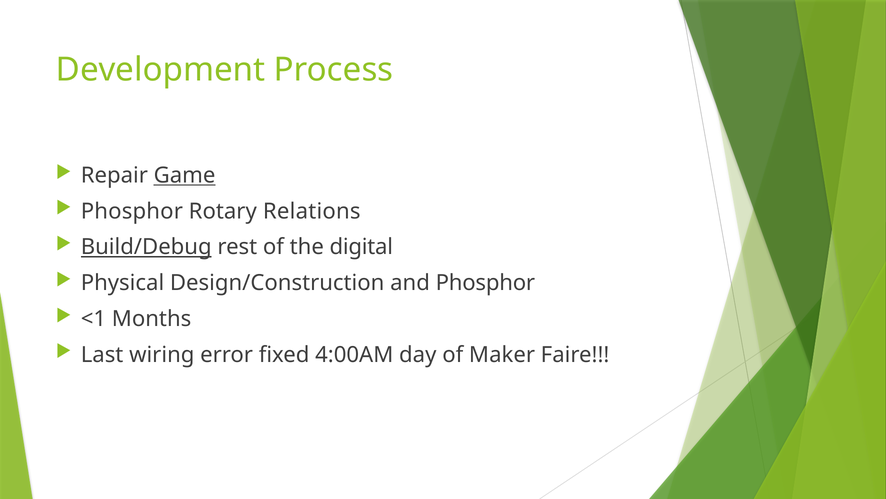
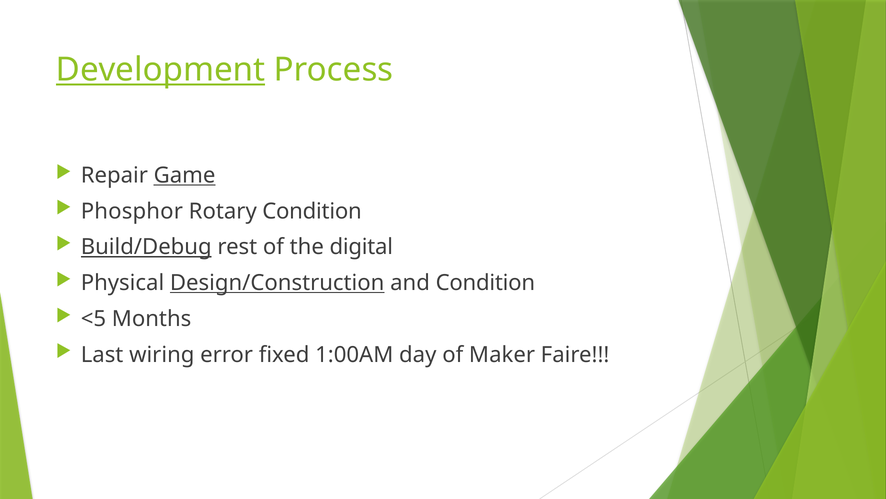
Development underline: none -> present (161, 70)
Rotary Relations: Relations -> Condition (312, 211)
Design/Construction underline: none -> present (277, 283)
and Phosphor: Phosphor -> Condition (485, 283)
<1: <1 -> <5 (93, 318)
4:00AM: 4:00AM -> 1:00AM (354, 354)
